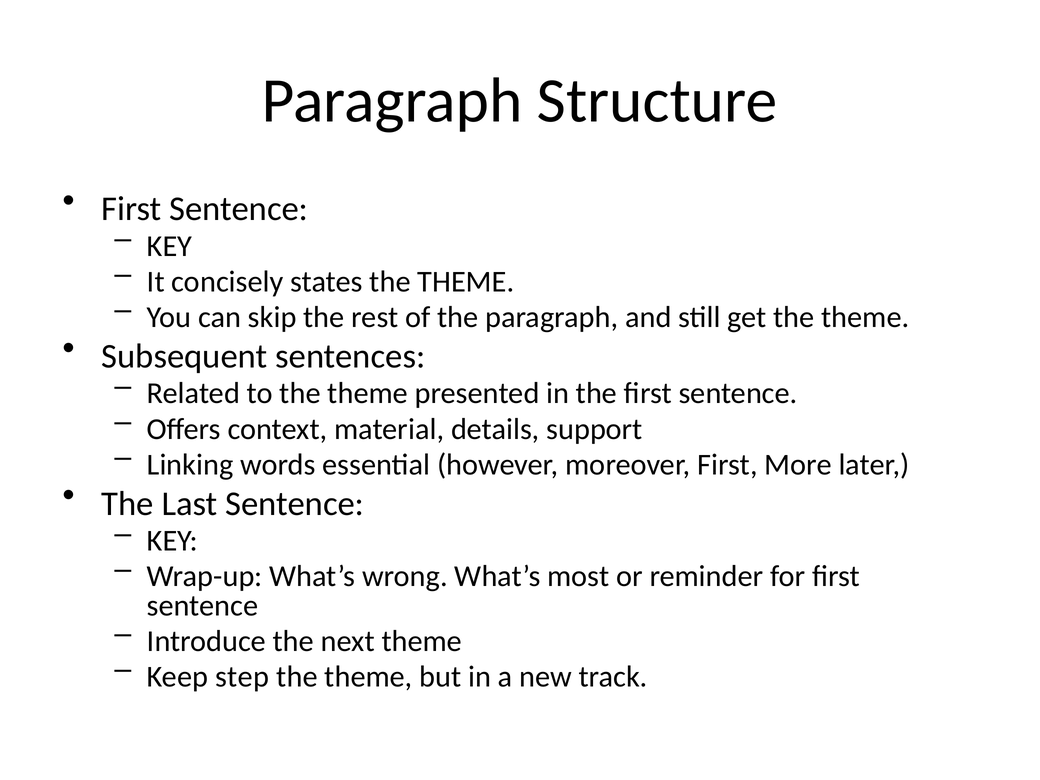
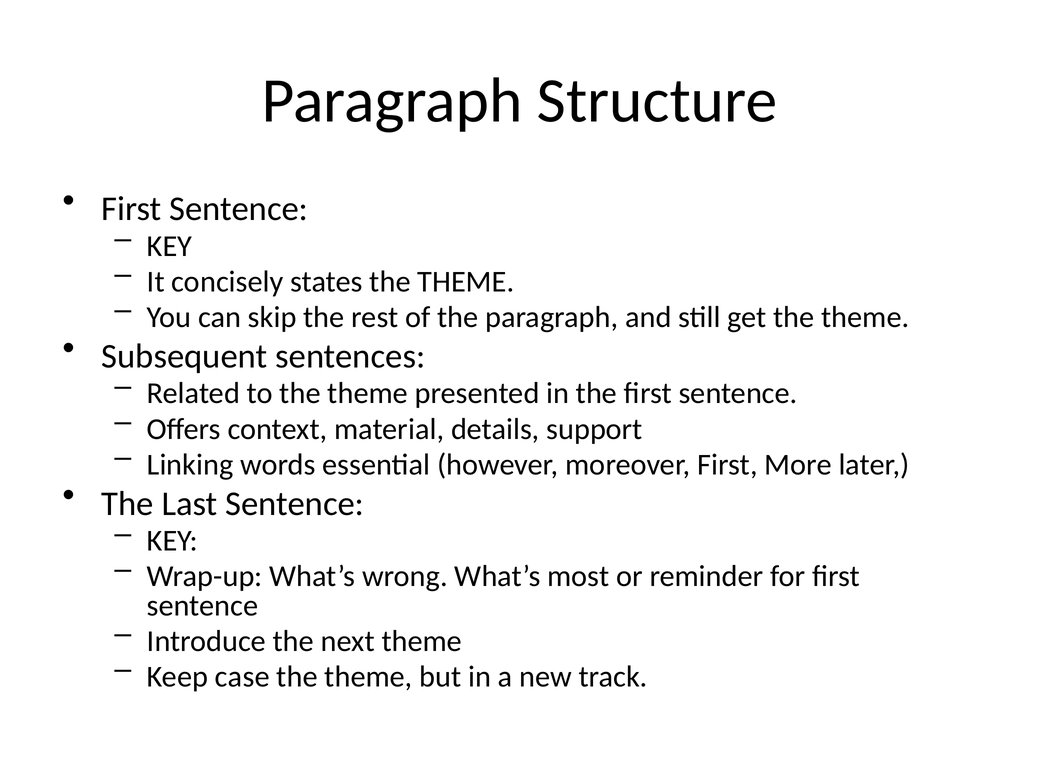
step: step -> case (242, 677)
